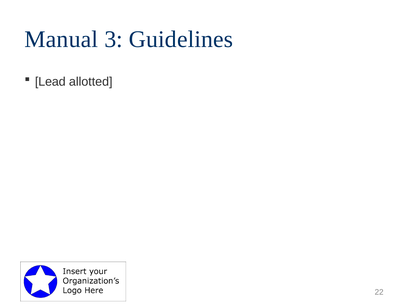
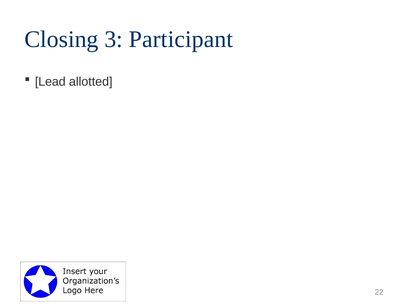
Manual: Manual -> Closing (61, 39)
Guidelines: Guidelines -> Participant (181, 39)
